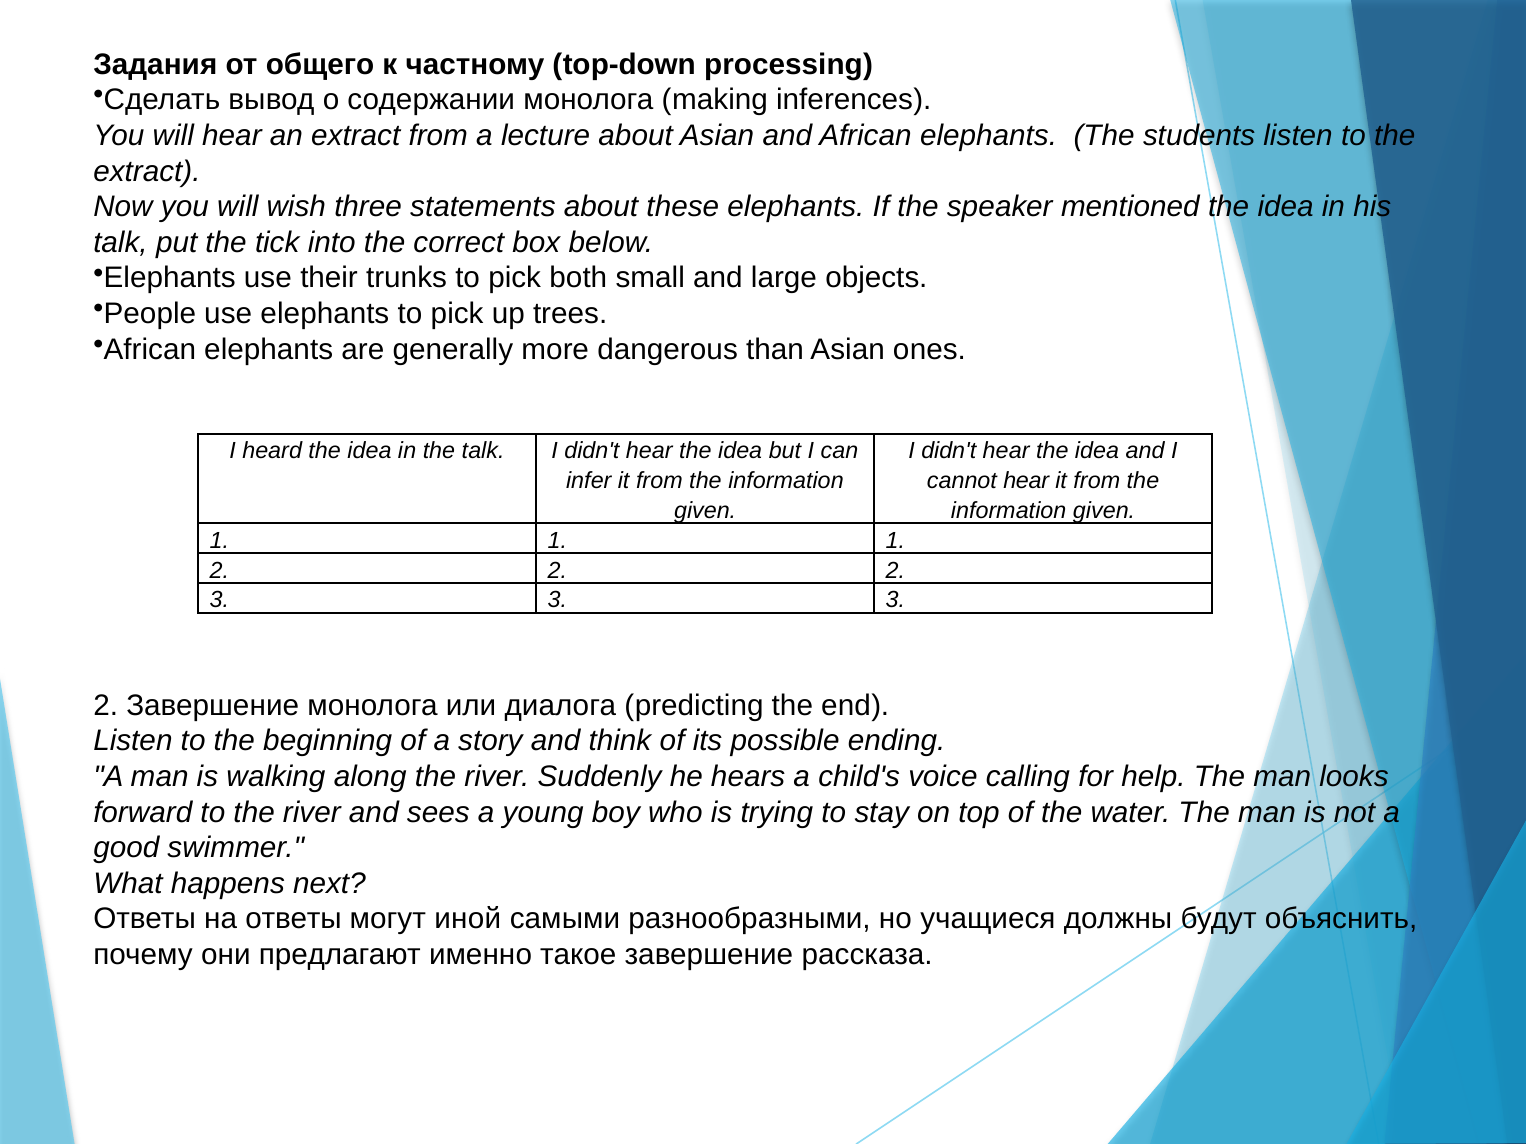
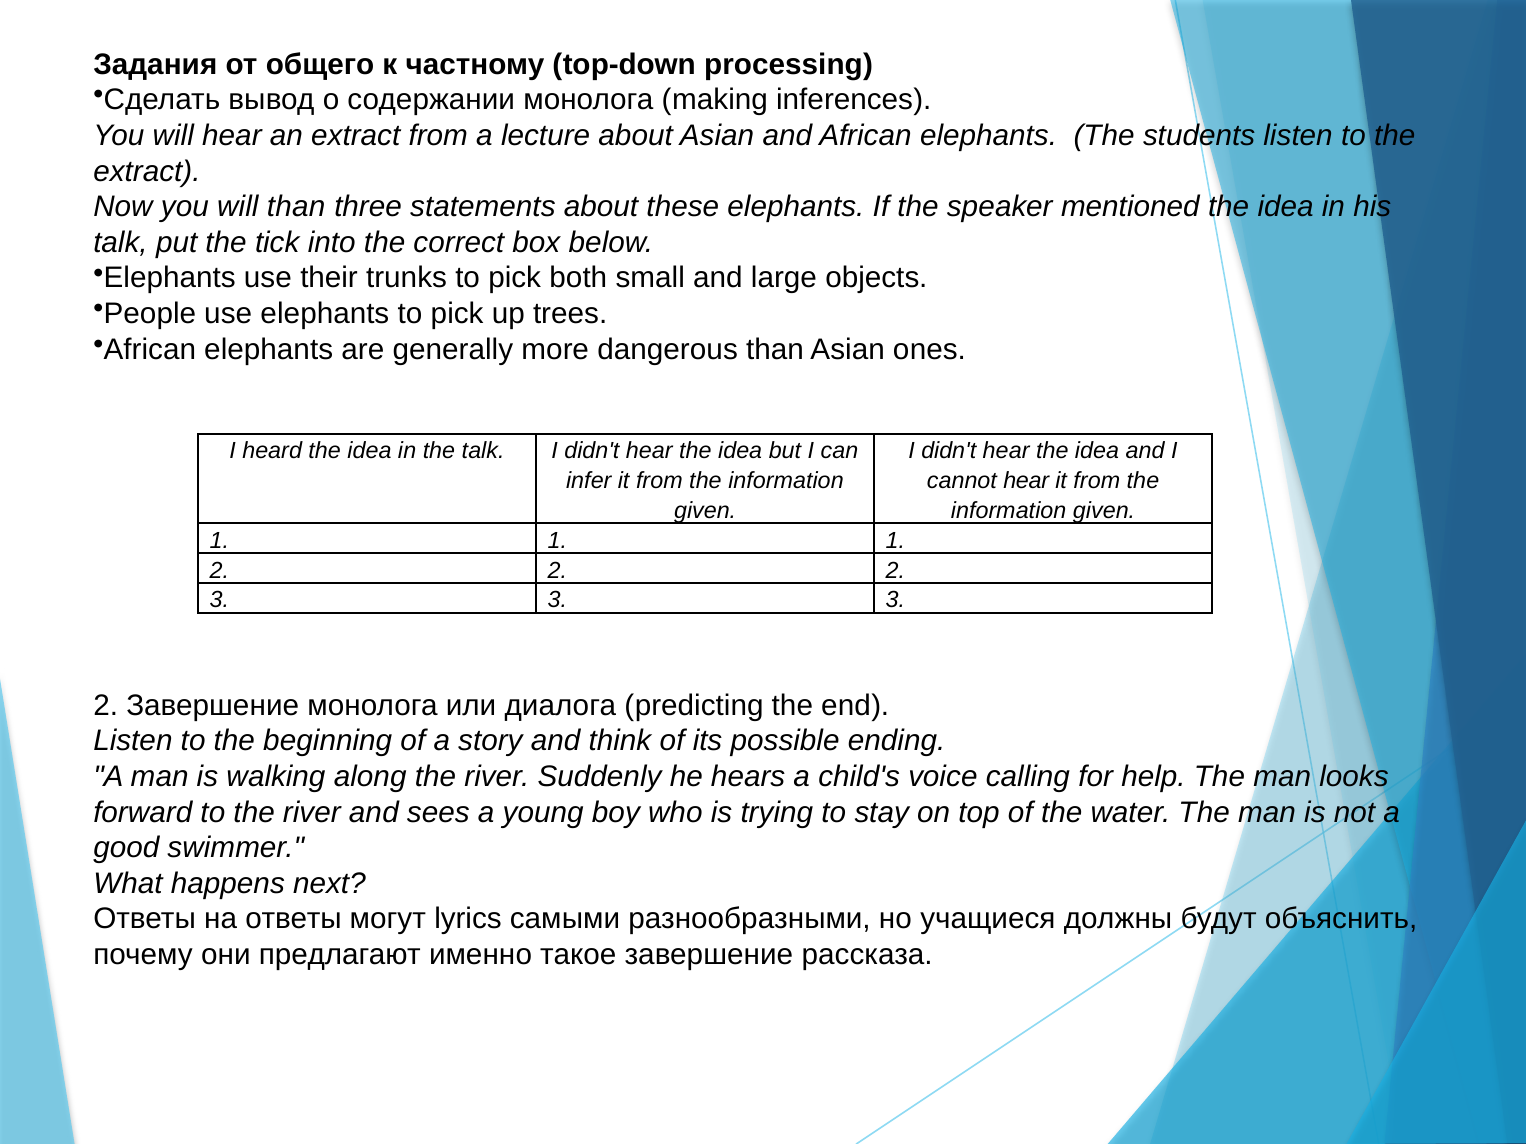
will wish: wish -> than (296, 207)
иной: иной -> lyrics (468, 920)
